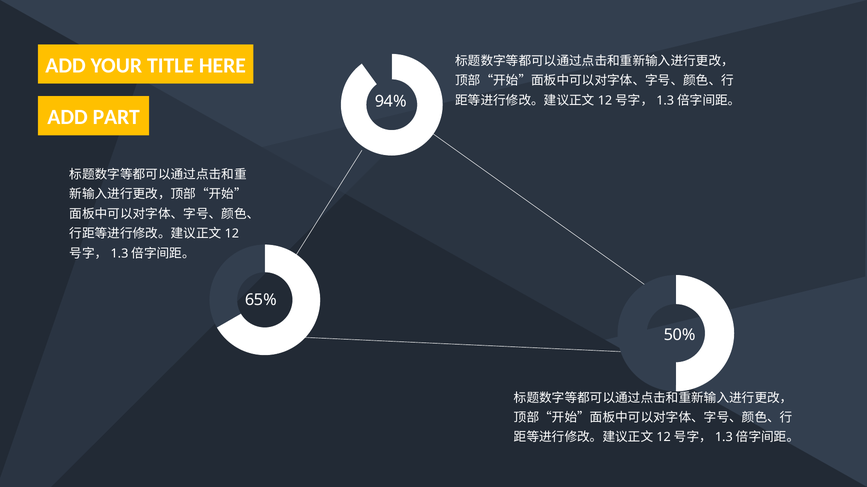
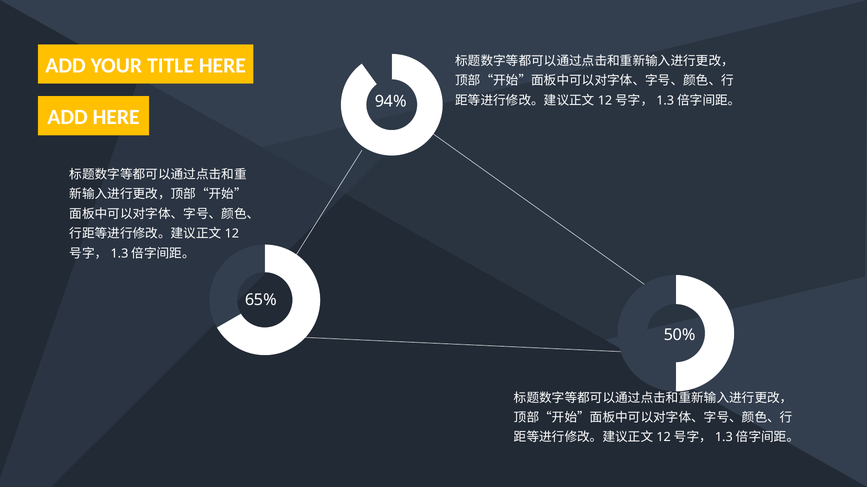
ADD PART: PART -> HERE (116, 117)
